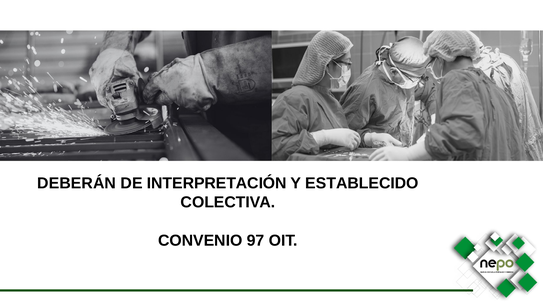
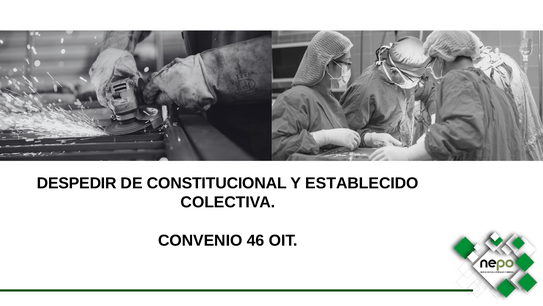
DEBERÁN: DEBERÁN -> DESPEDIR (77, 183)
INTERPRETACIÓN: INTERPRETACIÓN -> CONSTITUCIONAL (217, 183)
97: 97 -> 46 (256, 240)
